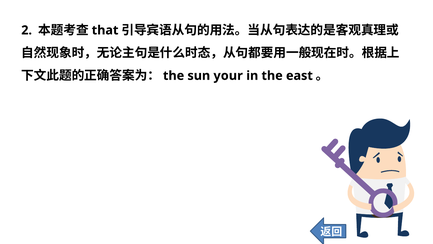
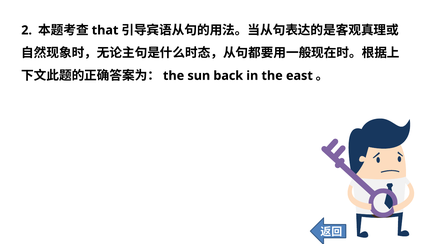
your: your -> back (228, 76)
